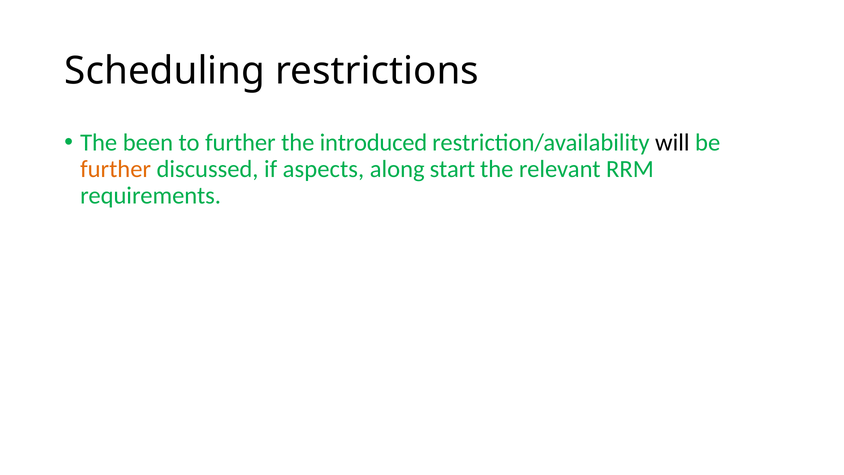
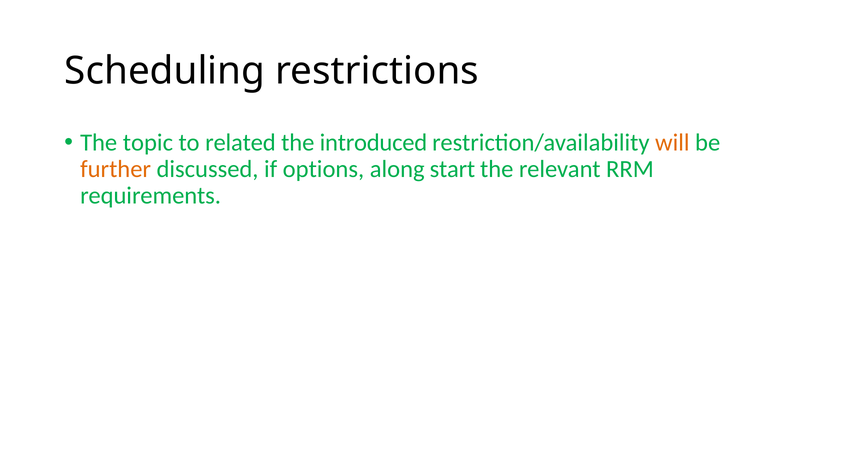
been: been -> topic (148, 143)
to further: further -> related (240, 143)
will colour: black -> orange (672, 143)
aspects: aspects -> options (323, 169)
